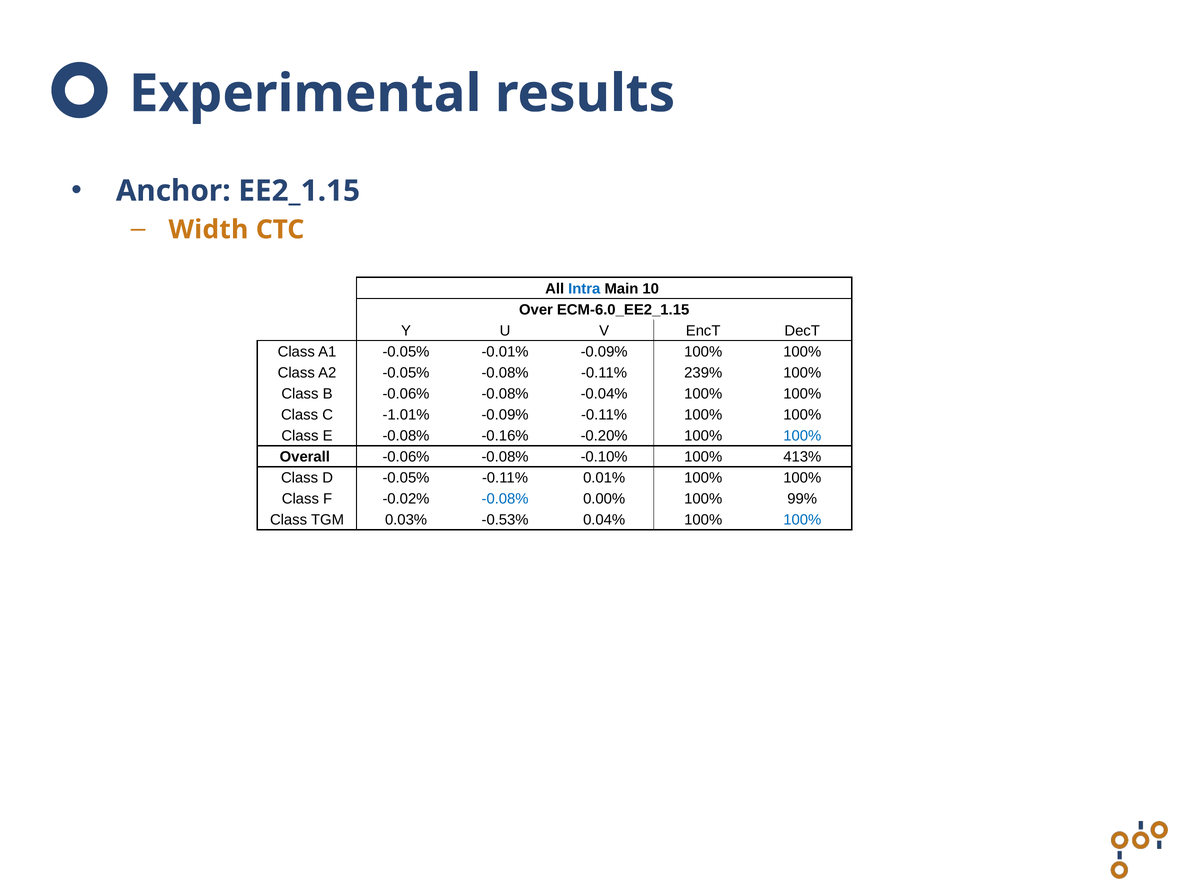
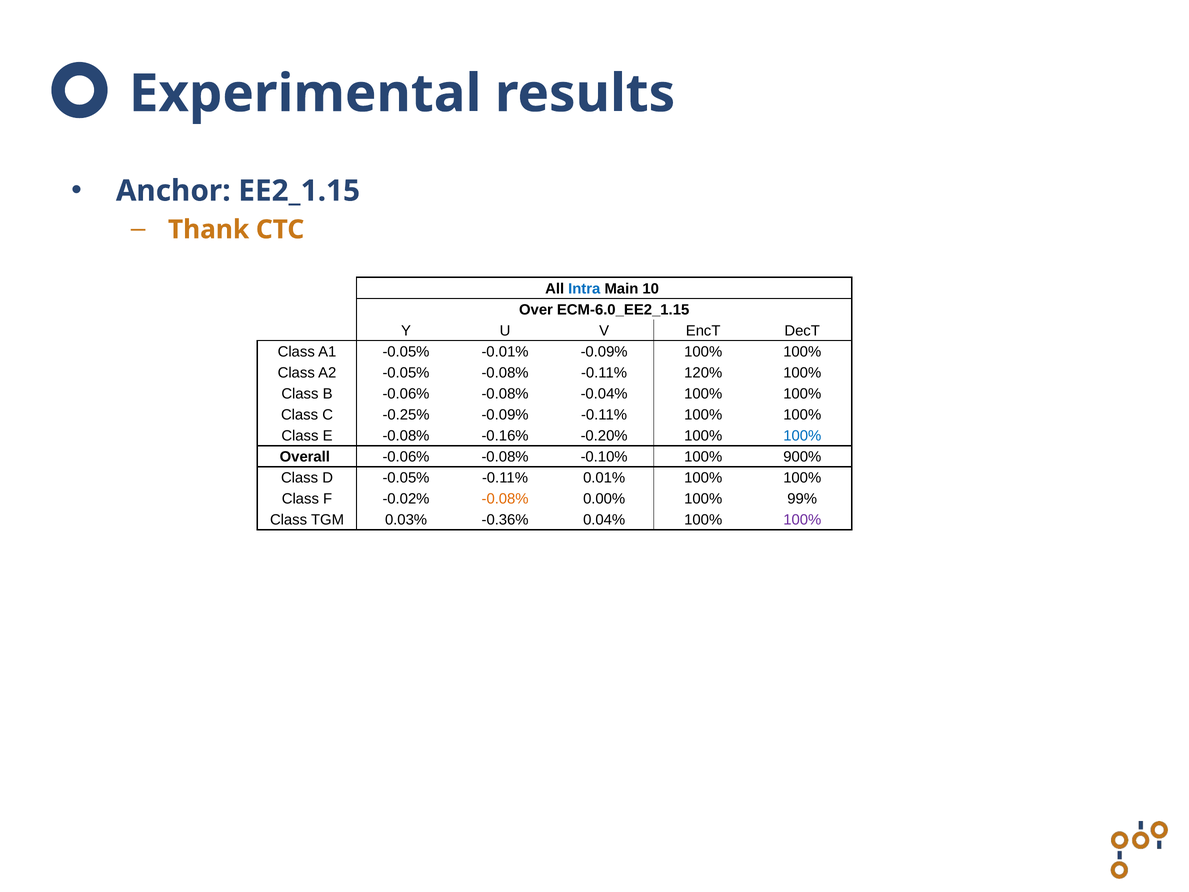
Width: Width -> Thank (209, 230)
239%: 239% -> 120% (703, 373)
-1.01%: -1.01% -> -0.25% (406, 415)
413%: 413% -> 900% (802, 457)
-0.08% colour: blue -> orange (505, 499)
-0.53%: -0.53% -> -0.36% (505, 520)
100% colour: blue -> purple (802, 520)
